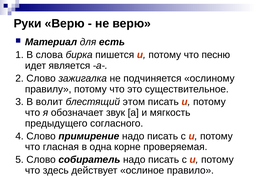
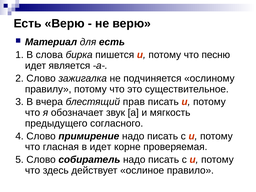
Руки: Руки -> Есть (28, 24)
волит: волит -> вчера (49, 102)
этом: этом -> прав (134, 102)
в одна: одна -> идет (101, 147)
